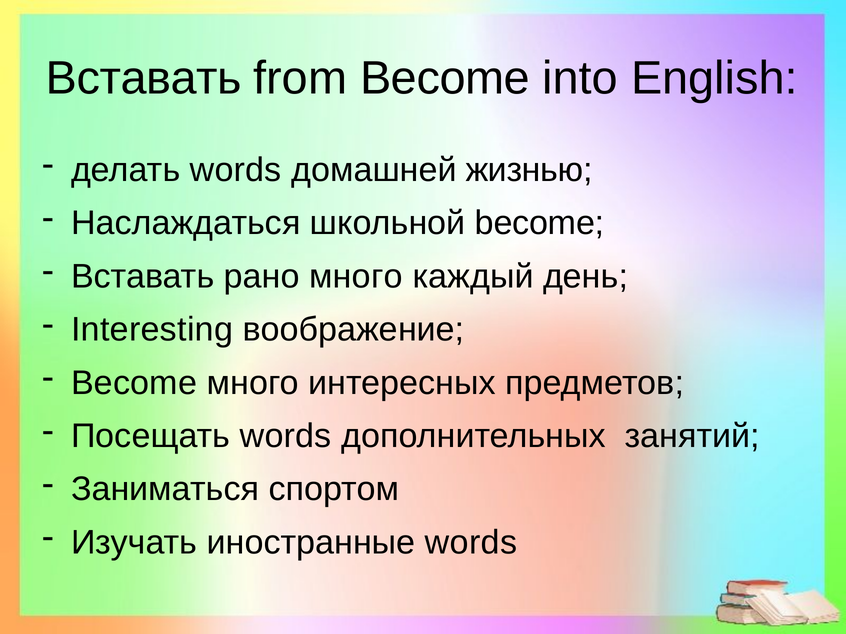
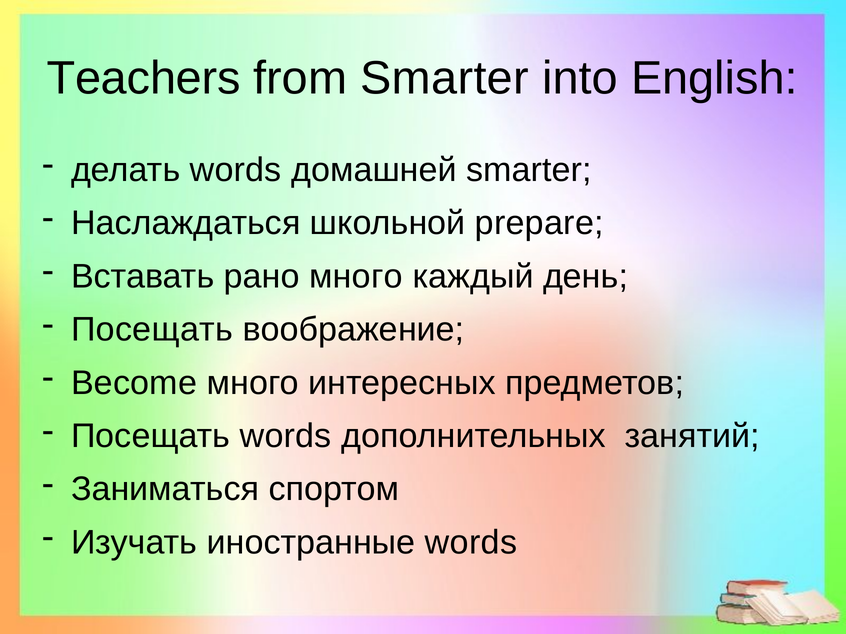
Вставать: Вставать -> Teachers (144, 78)
from Become: Become -> Smarter (445, 78)
домашней жизнью: жизнью -> smarter (529, 170)
школьной become: become -> prepare (539, 223)
Interesting: Interesting -> Посещать (152, 330)
